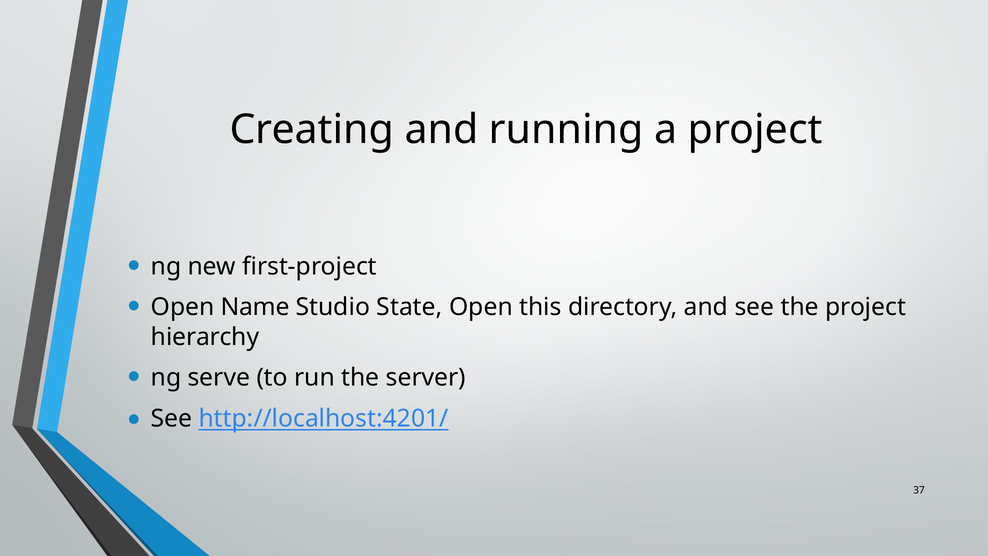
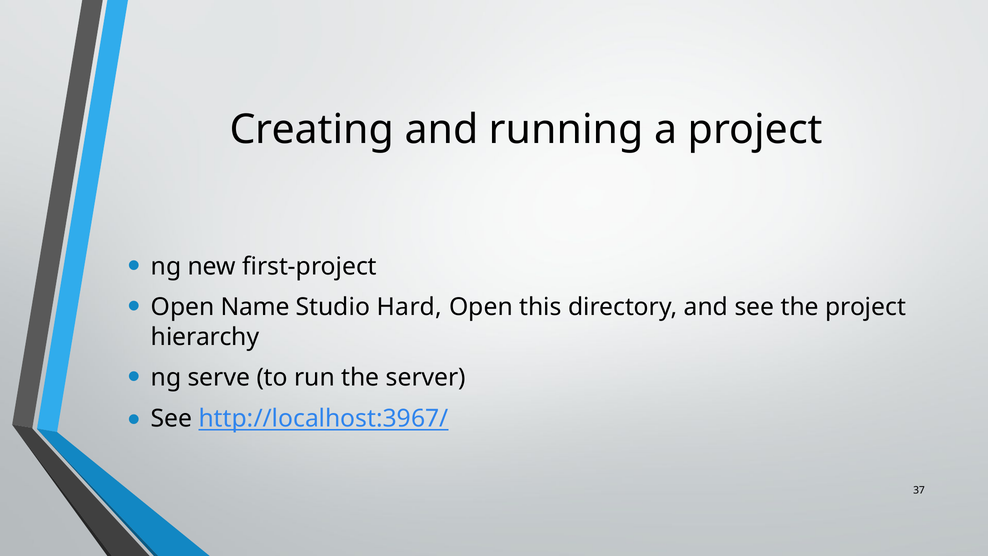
State: State -> Hard (409, 307)
http://localhost:4201/: http://localhost:4201/ -> http://localhost:3967/ (324, 418)
